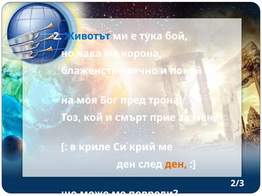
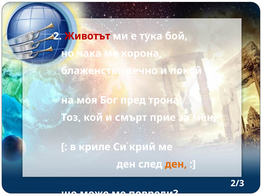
Животът colour: blue -> red (87, 36)
